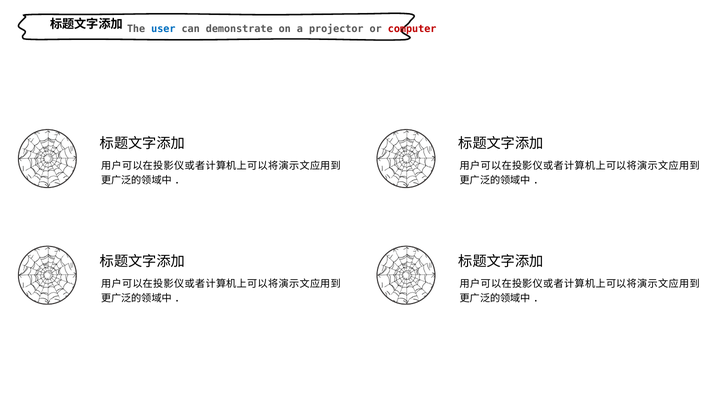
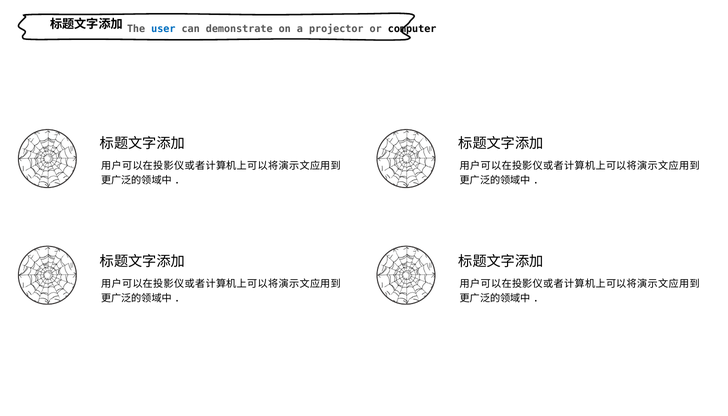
computer colour: red -> black (412, 29)
